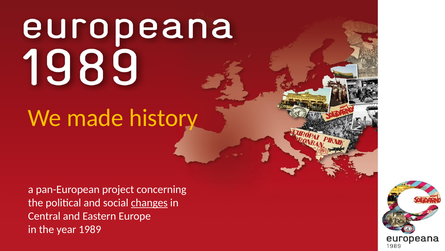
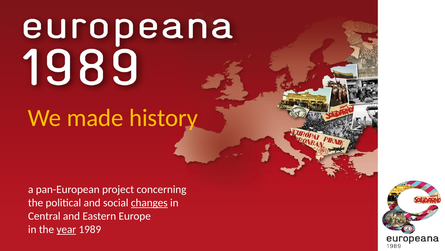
year underline: none -> present (66, 229)
